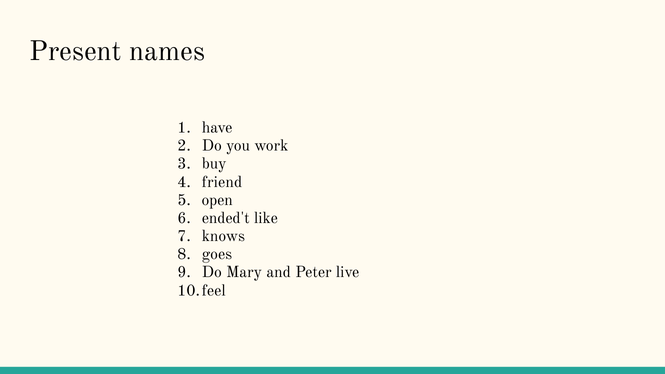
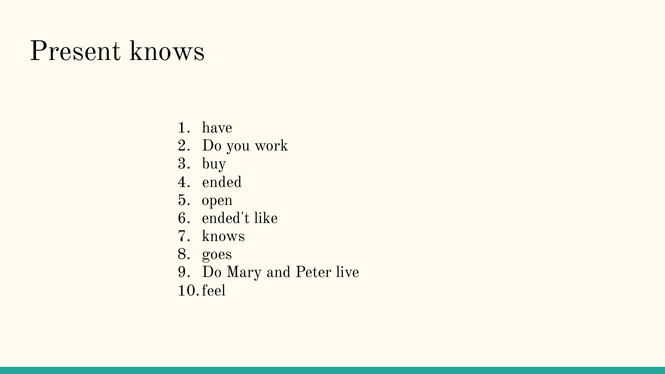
Present names: names -> knows (167, 51)
friend: friend -> ended (222, 182)
